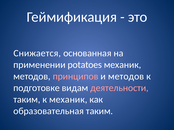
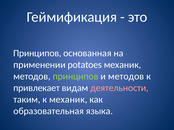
Снижается: Снижается -> Принципов (37, 53)
принципов colour: pink -> light green (76, 77)
подготовке: подготовке -> привлекает (37, 88)
образовательная таким: таким -> языка (99, 111)
